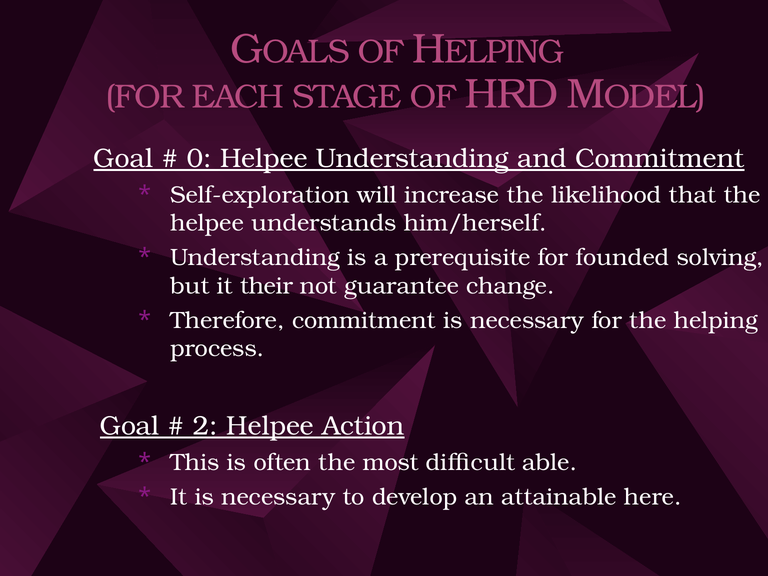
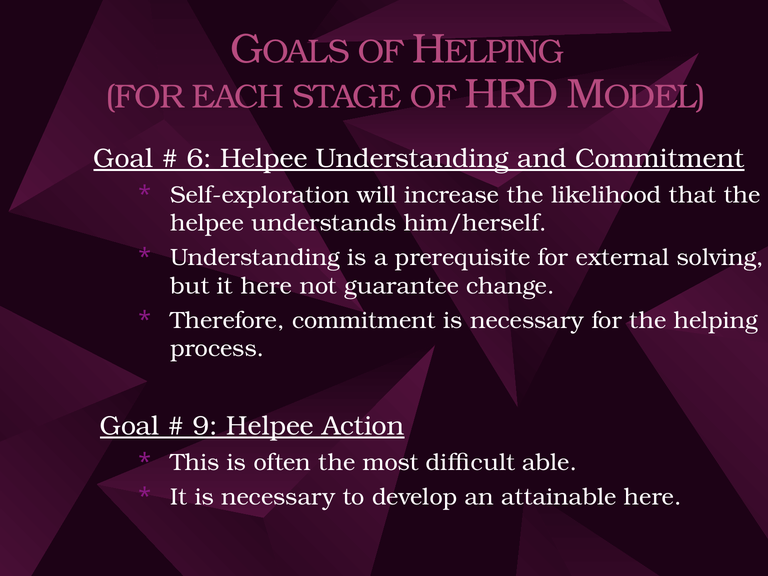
0: 0 -> 6 (199, 159)
founded: founded -> external (623, 258)
it their: their -> here (266, 286)
2: 2 -> 9 (205, 426)
